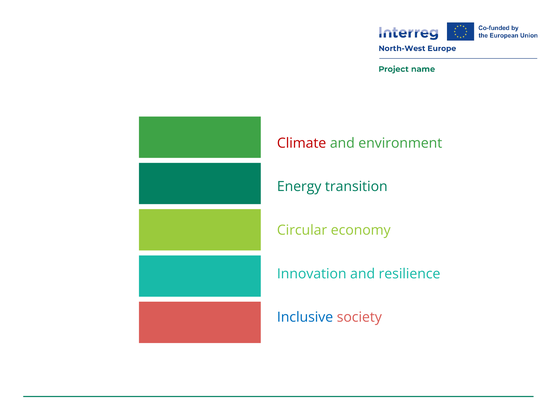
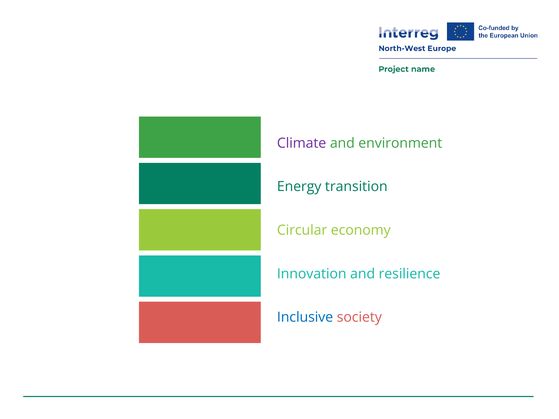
Climate colour: red -> purple (302, 143)
